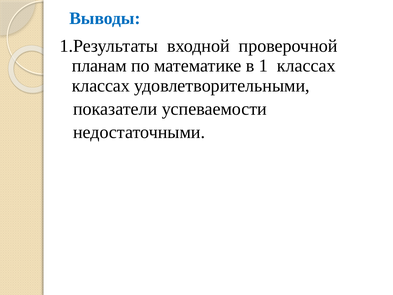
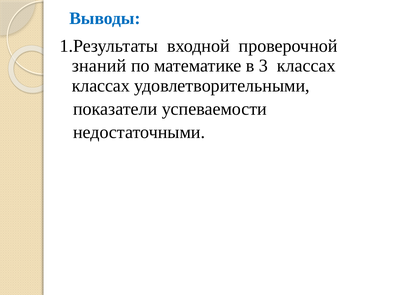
планам: планам -> знаний (99, 66)
1: 1 -> 3 (263, 66)
